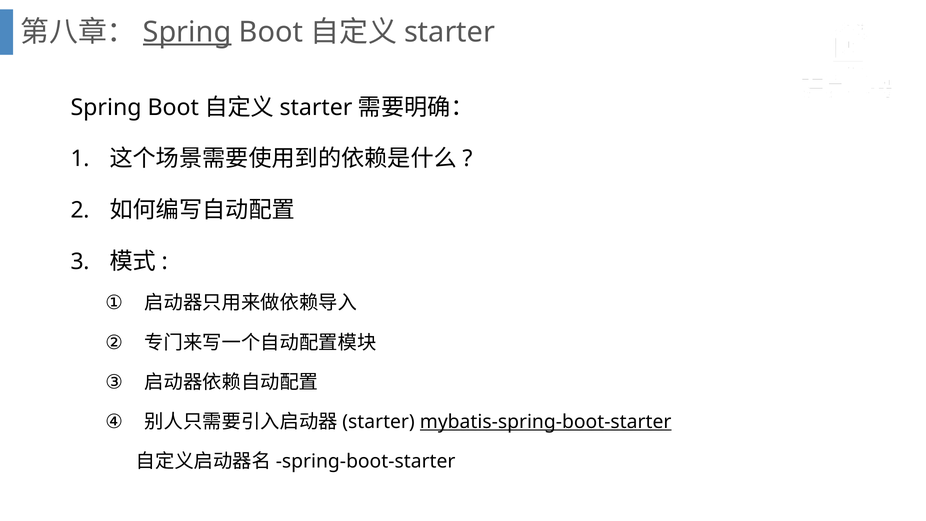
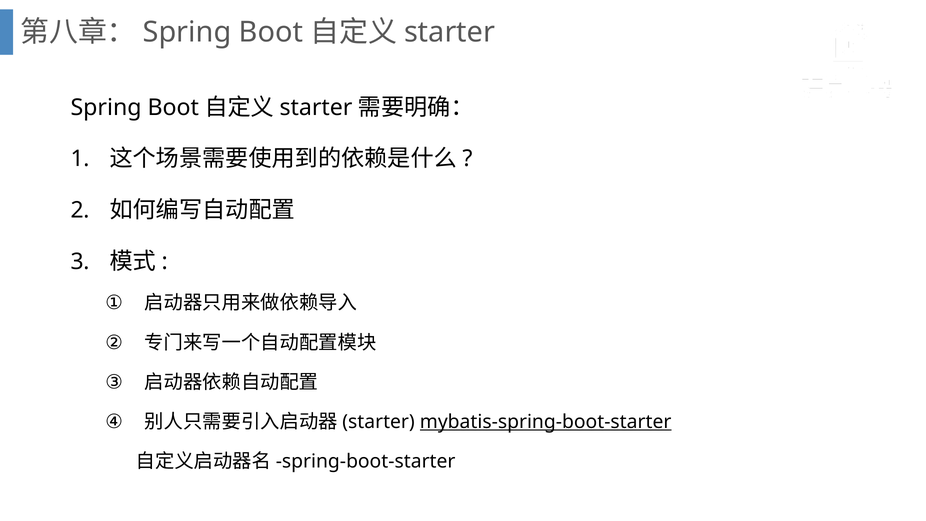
Spring underline: present -> none (187, 32)
